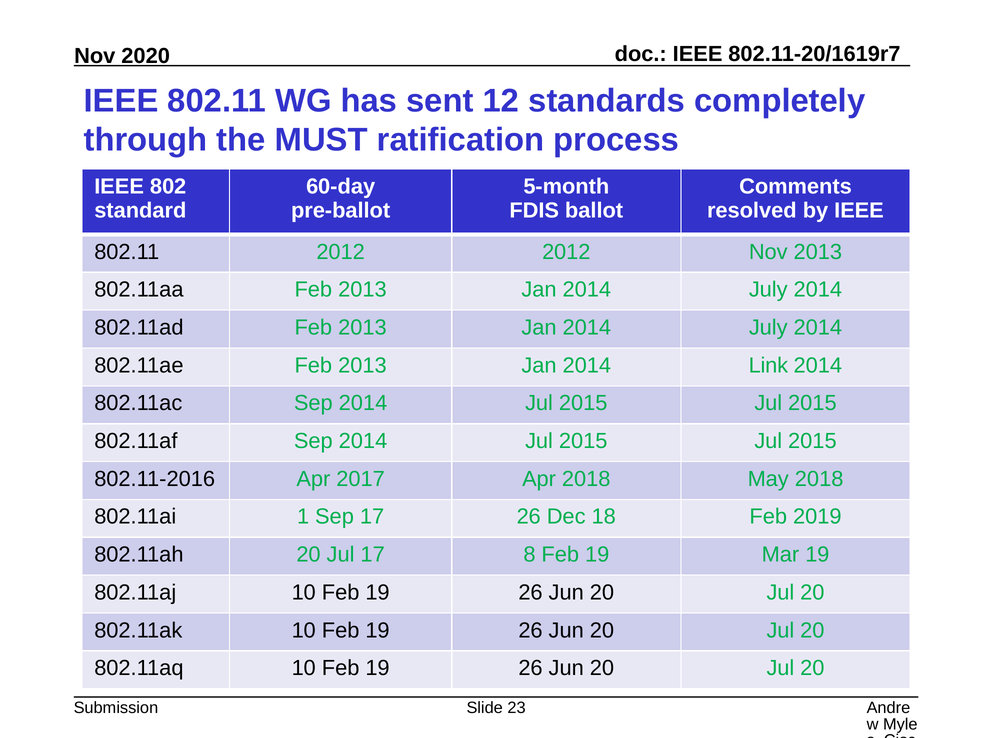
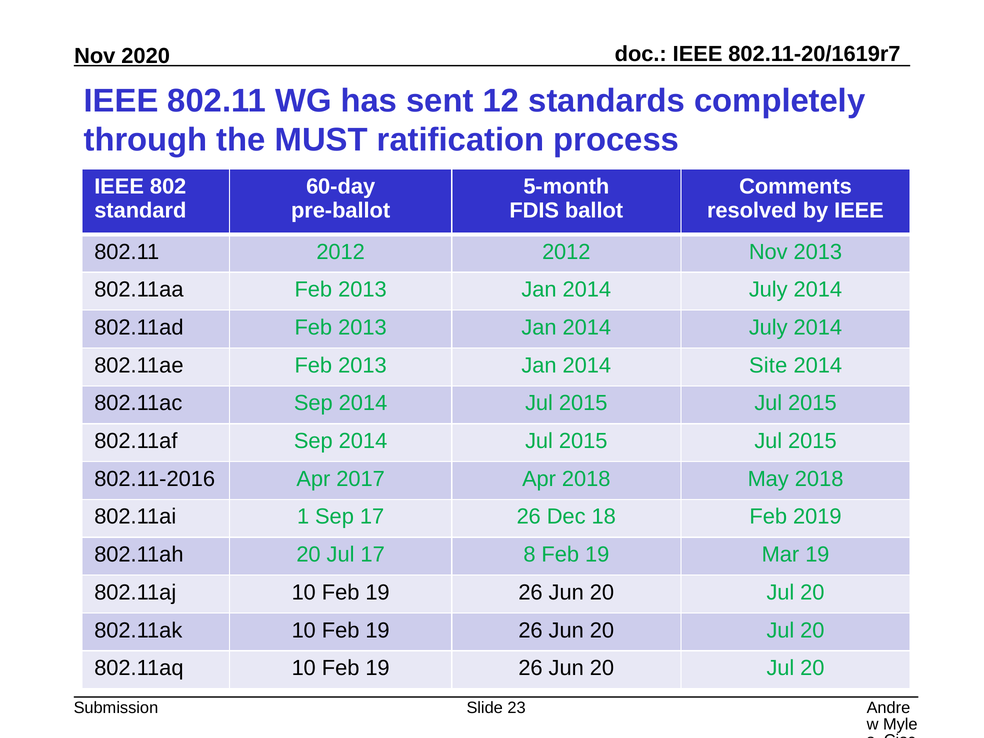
Link: Link -> Site (768, 365)
